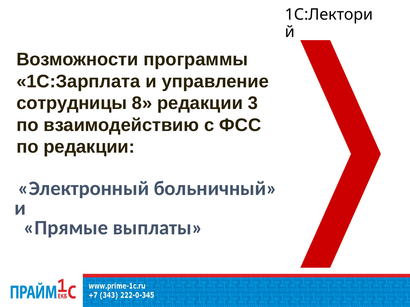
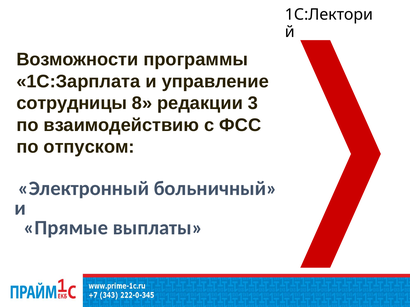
по редакции: редакции -> отпуском (89, 147)
